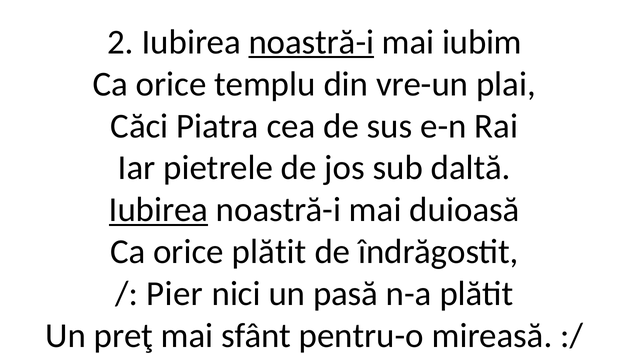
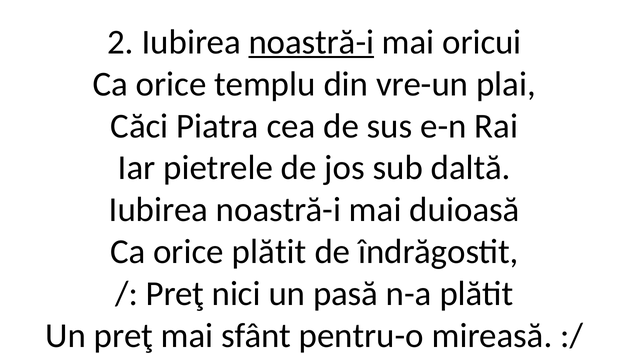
iubim: iubim -> oricui (482, 42)
Iubirea underline: present -> none (159, 210)
Pier: Pier -> Preţ (175, 294)
